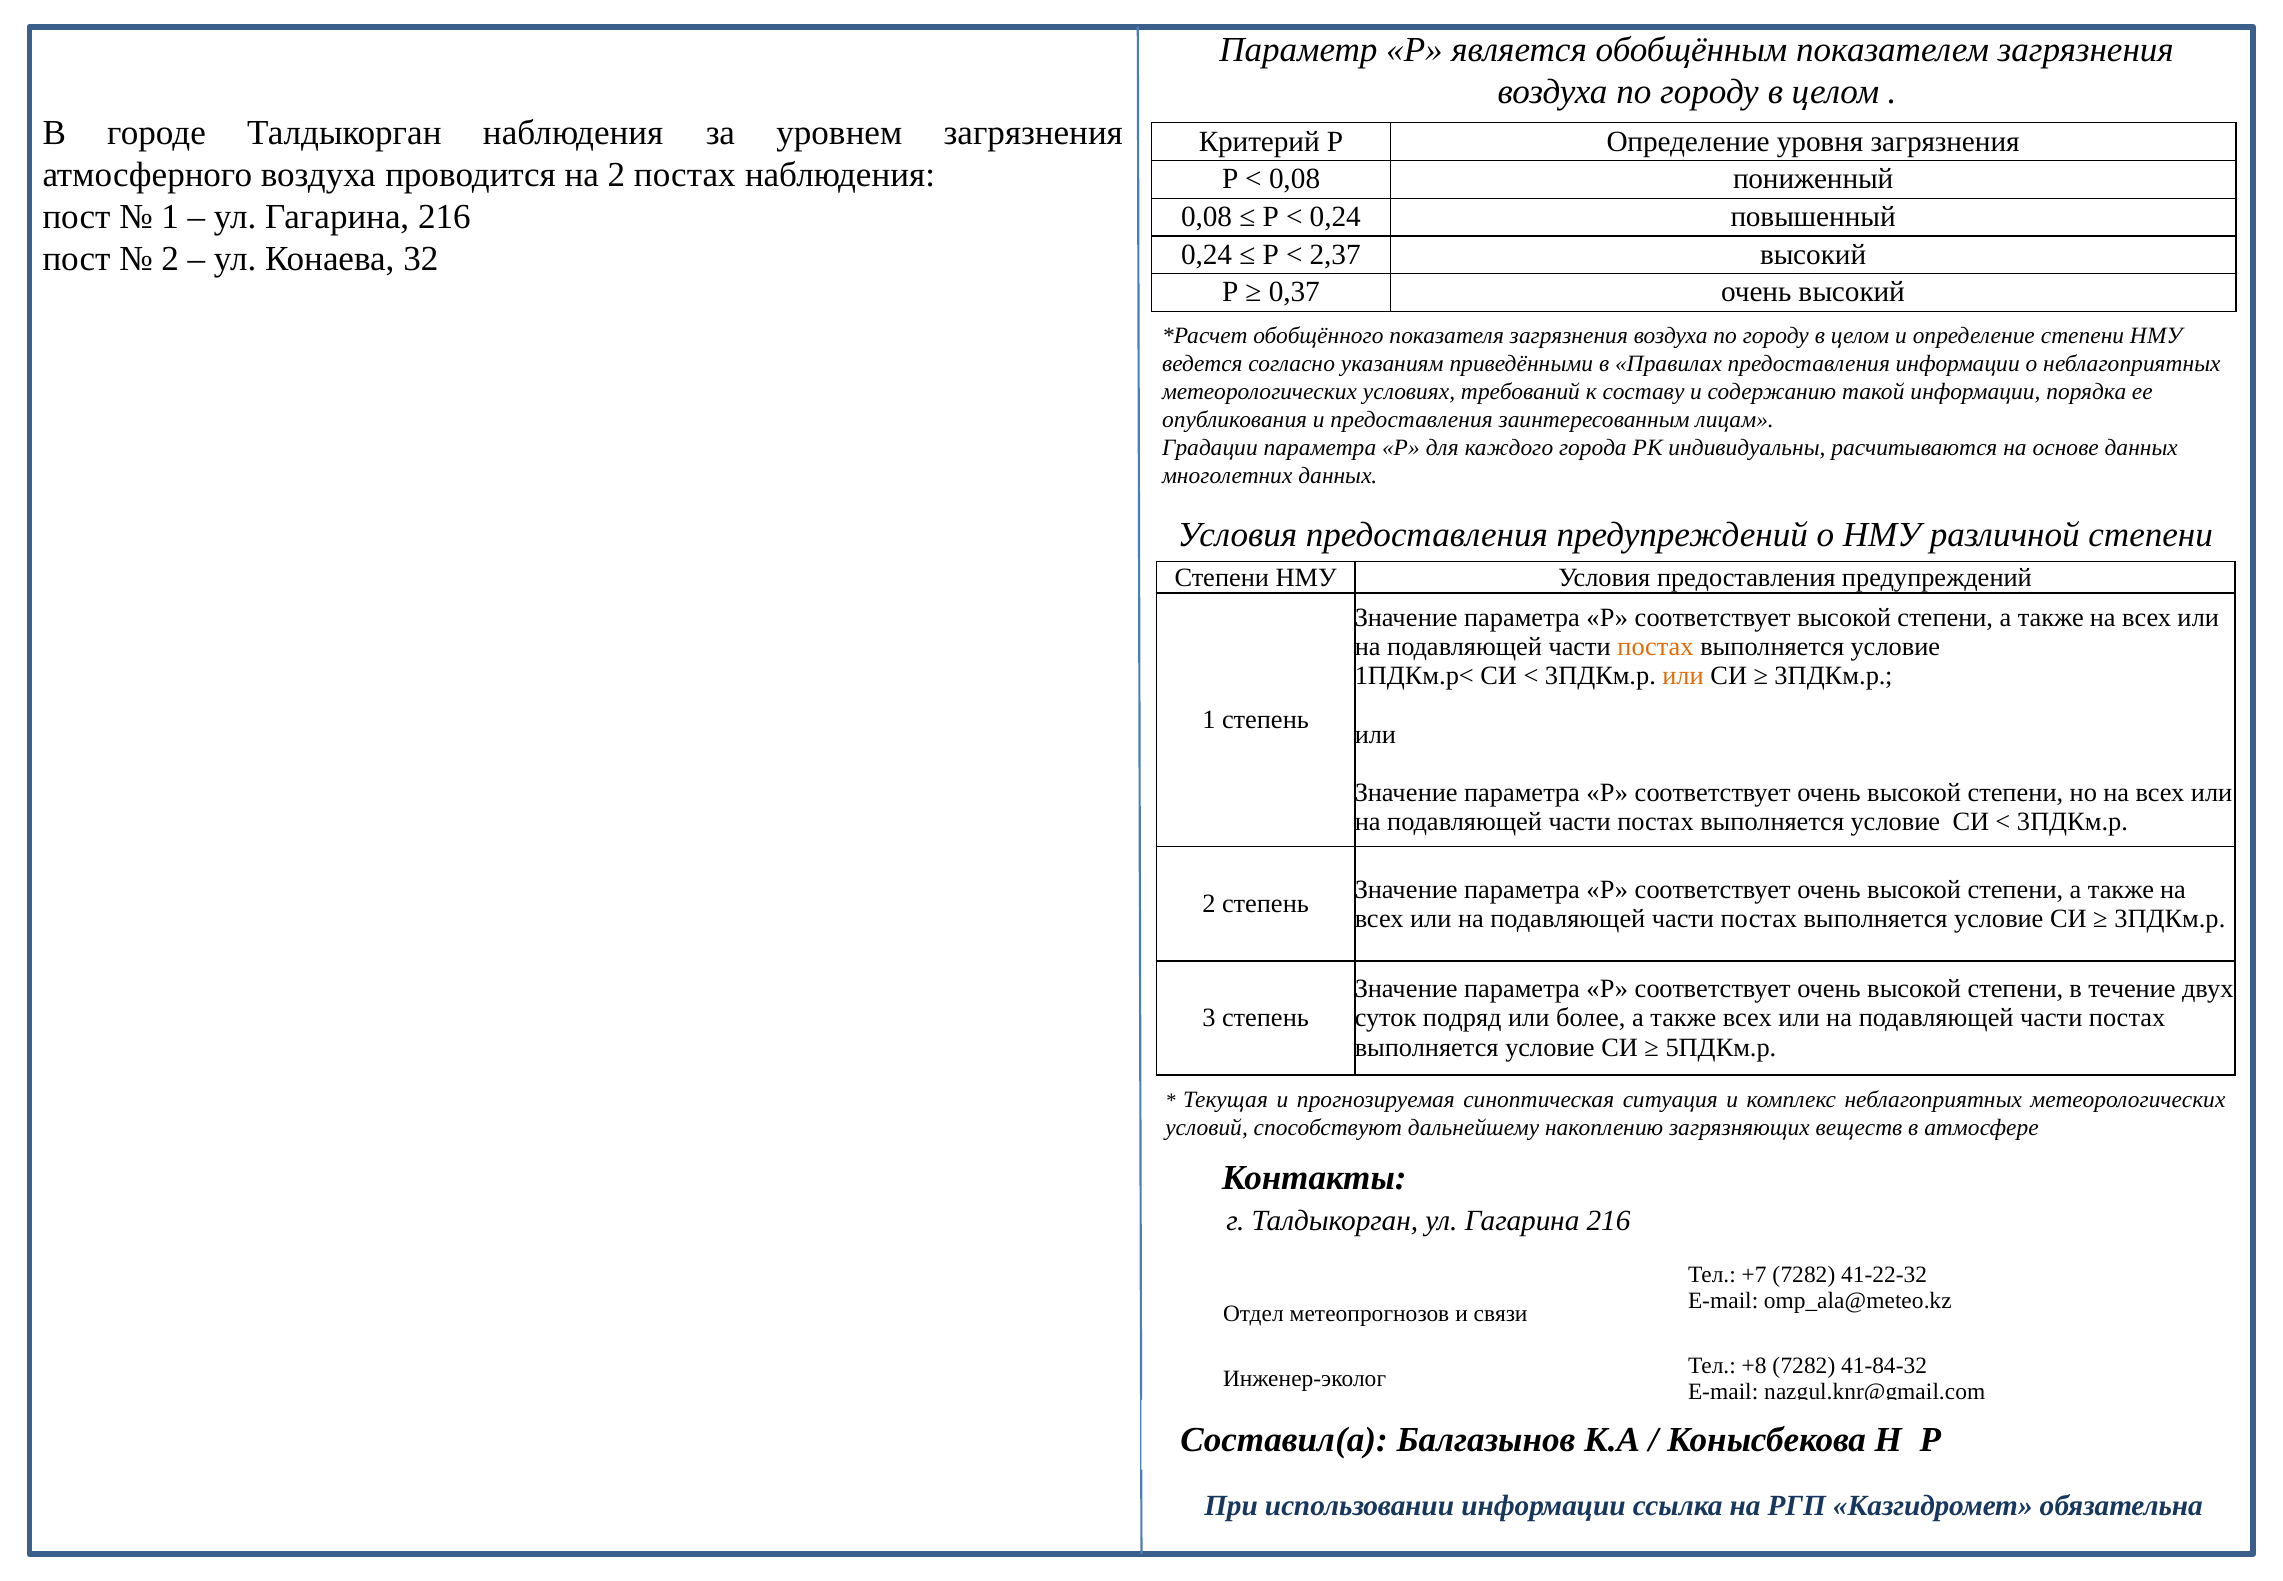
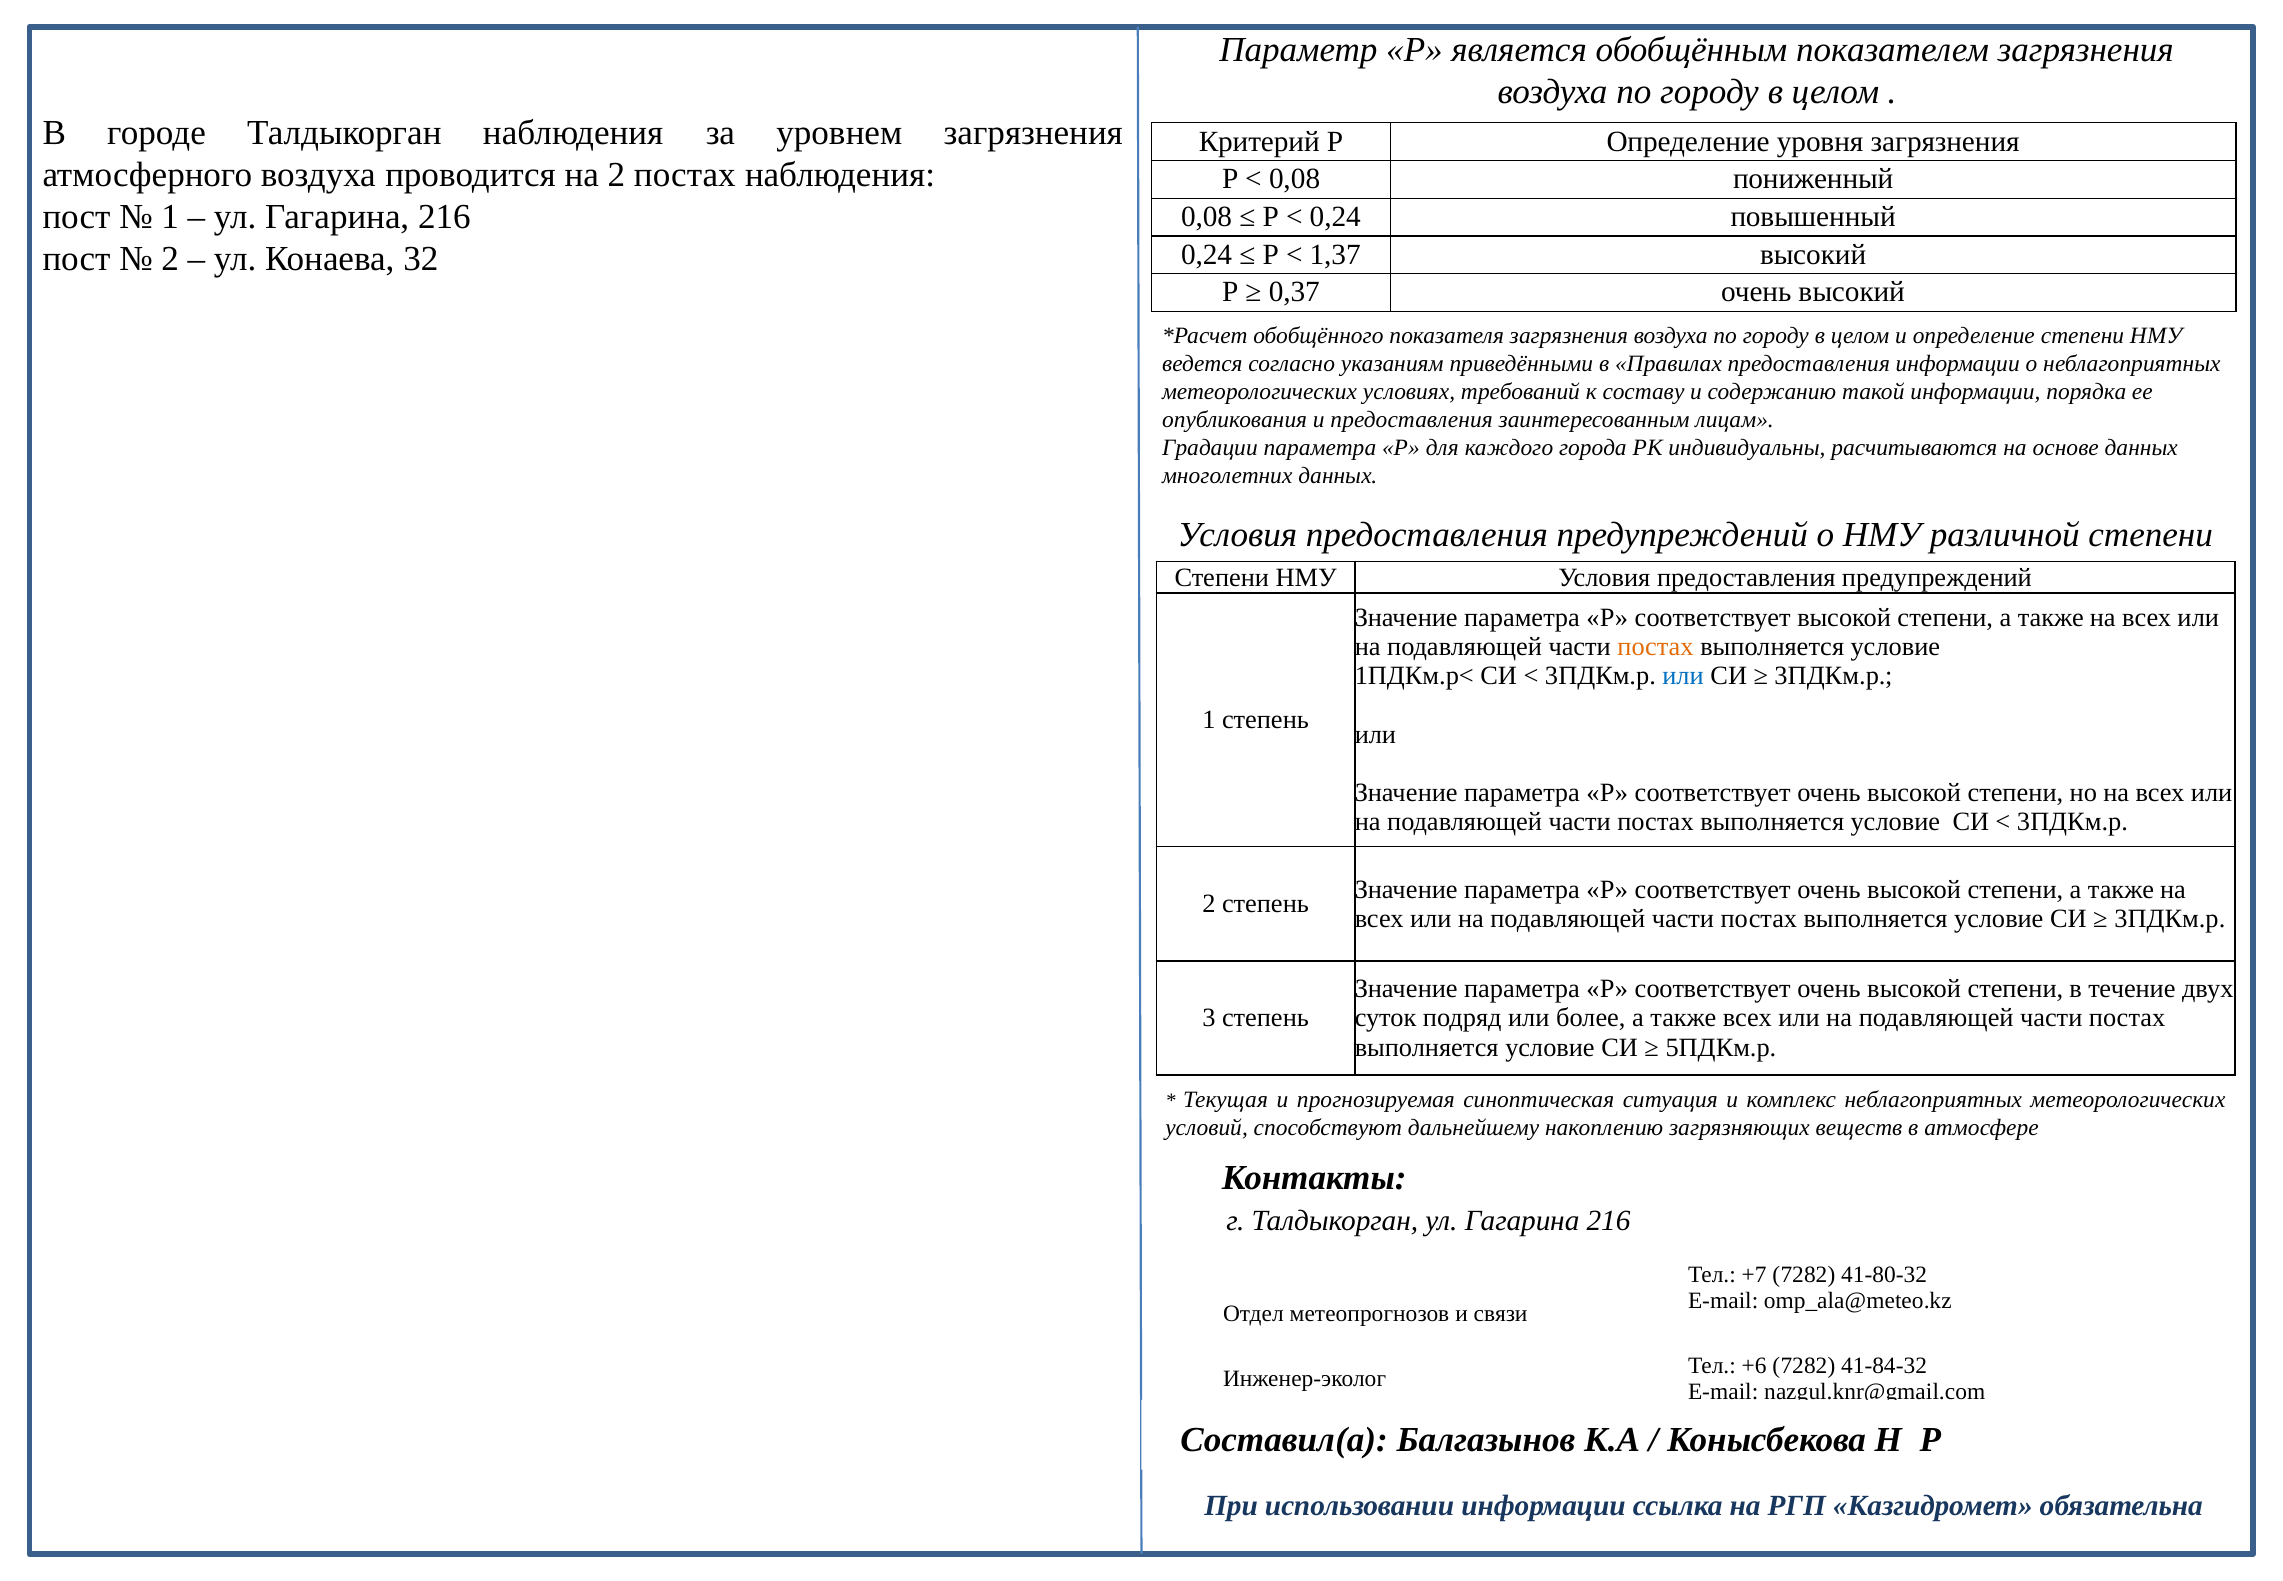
2,37: 2,37 -> 1,37 (1335, 254)
или colour: orange -> blue (1683, 676)
41-22-32: 41-22-32 -> 41-80-32 (1884, 1274)
+8: +8 -> +6 (1754, 1365)
